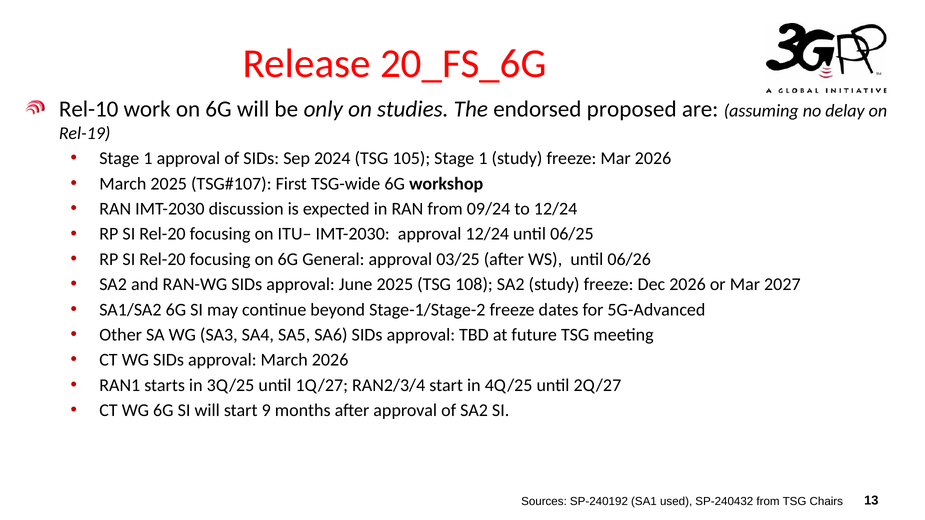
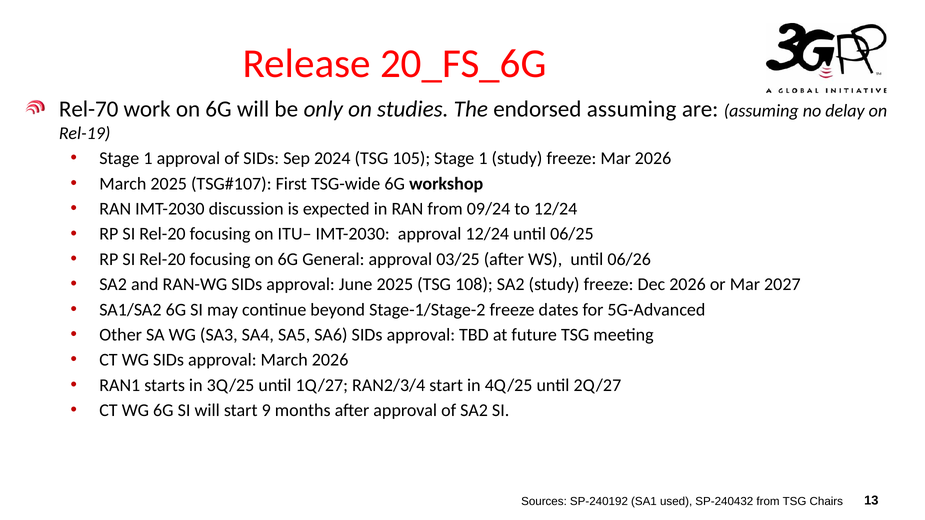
Rel-10: Rel-10 -> Rel-70 (89, 109)
endorsed proposed: proposed -> assuming (632, 109)
